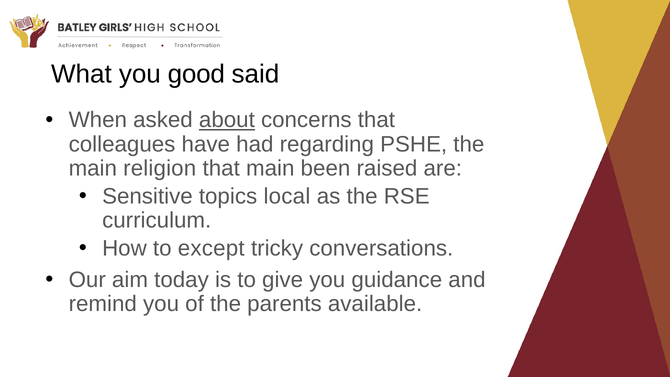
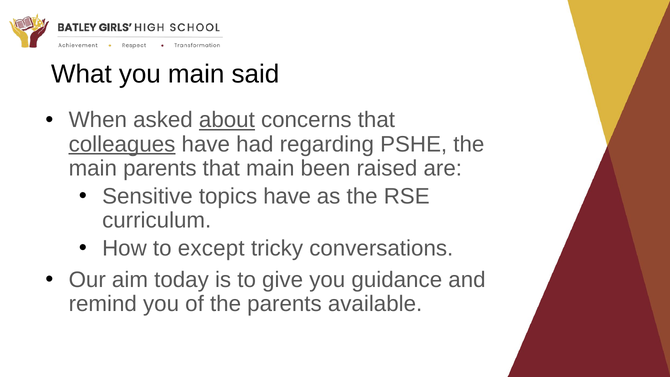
you good: good -> main (196, 74)
colleagues underline: none -> present (122, 144)
main religion: religion -> parents (160, 168)
topics local: local -> have (287, 196)
